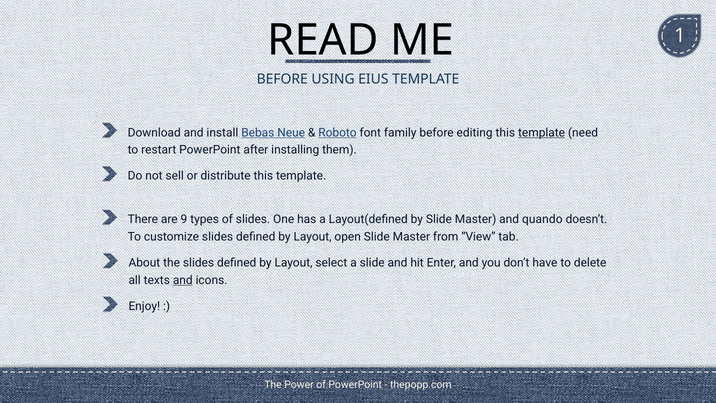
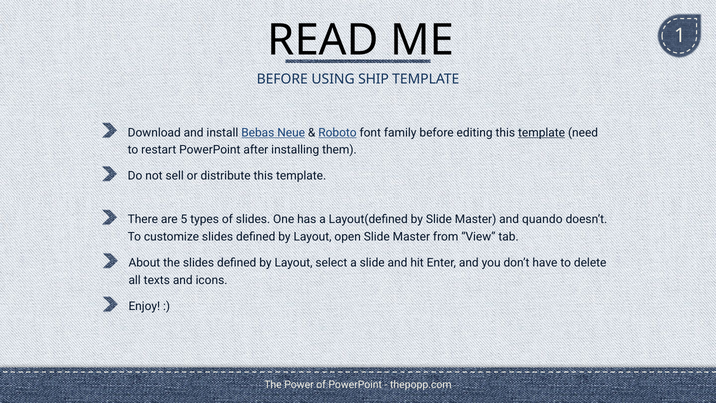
EIUS: EIUS -> SHIP (373, 79)
9: 9 -> 5 (184, 219)
and underline: present -> none (183, 280)
